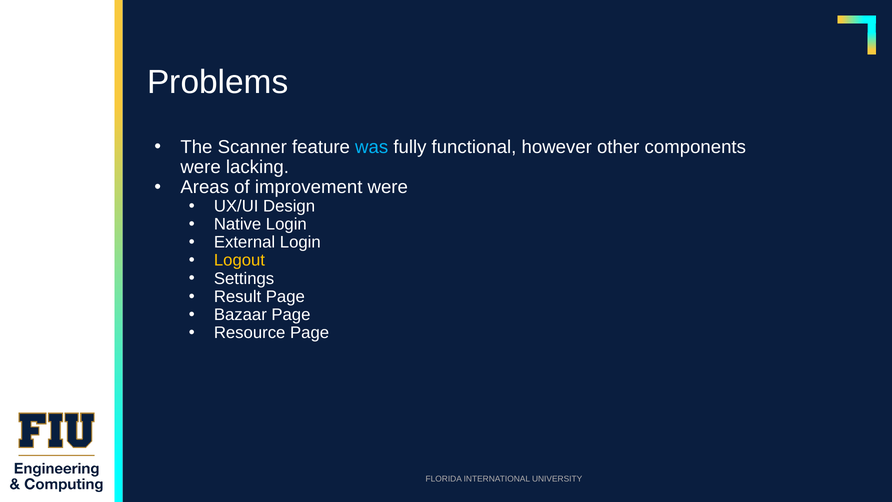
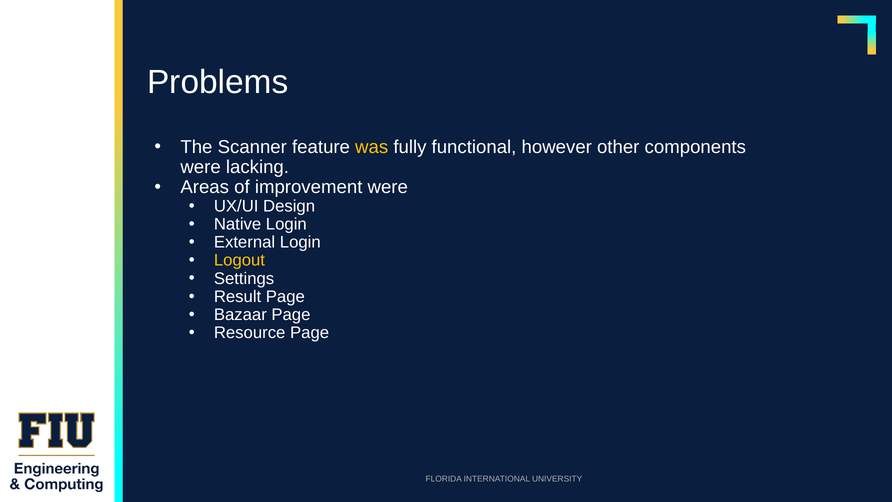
was colour: light blue -> yellow (372, 147)
